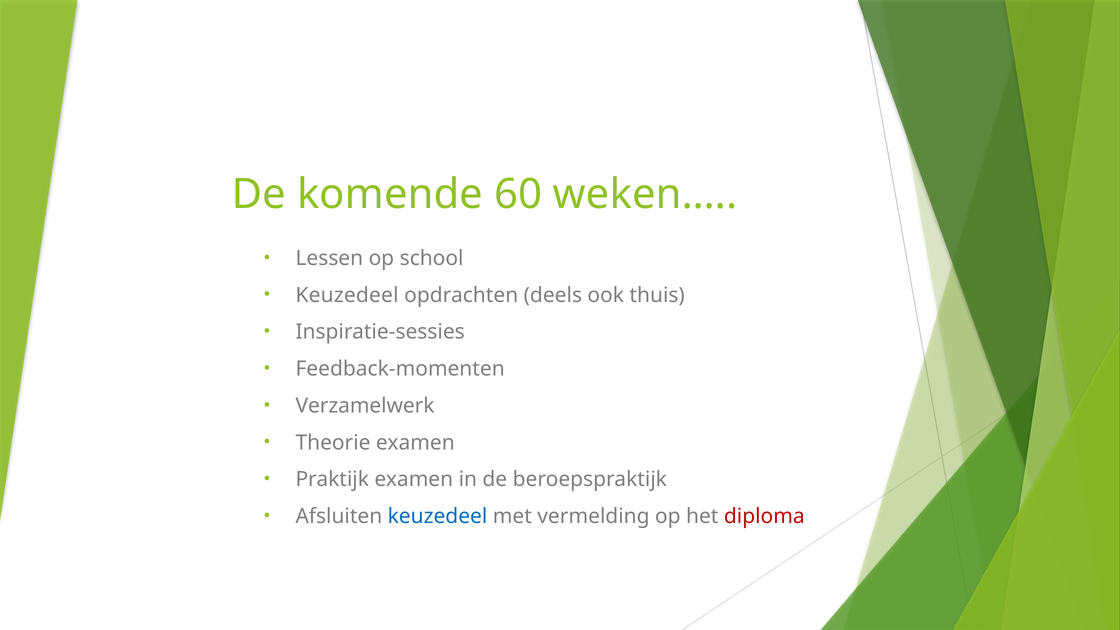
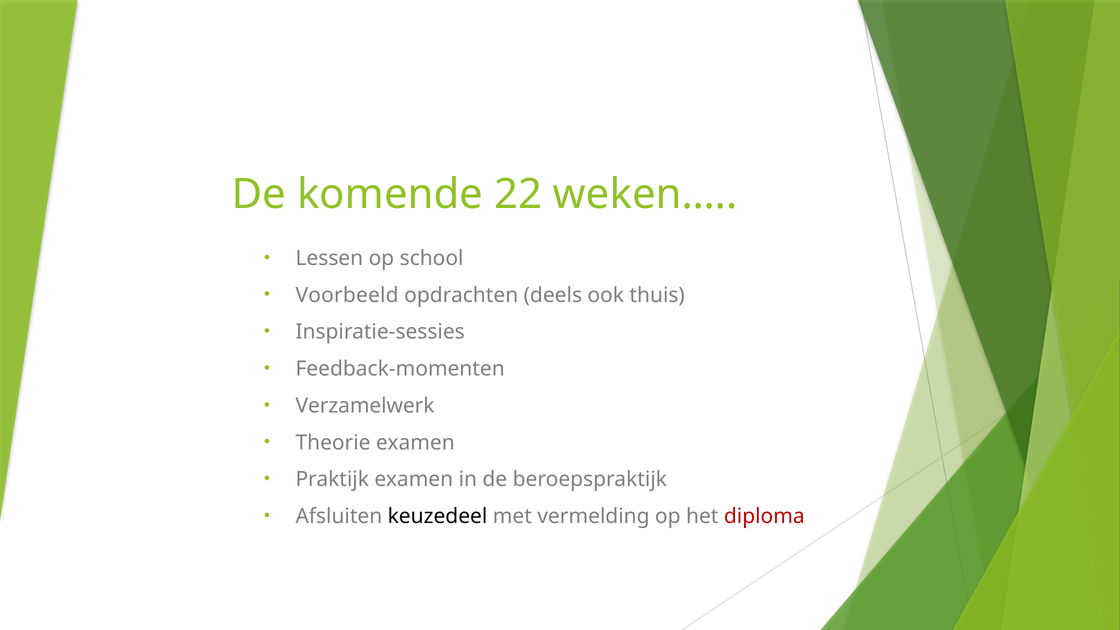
60: 60 -> 22 (518, 194)
Keuzedeel: Keuzedeel -> Voorbeeld (347, 295)
keuzedeel colour: blue -> black (438, 516)
